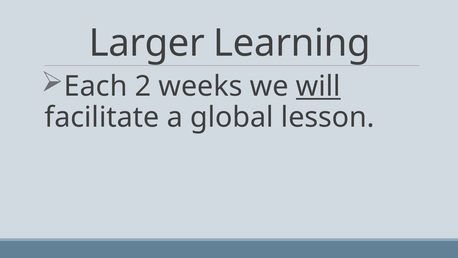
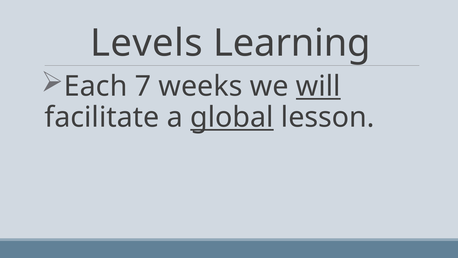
Larger: Larger -> Levels (146, 43)
2: 2 -> 7 (143, 86)
global underline: none -> present (232, 117)
